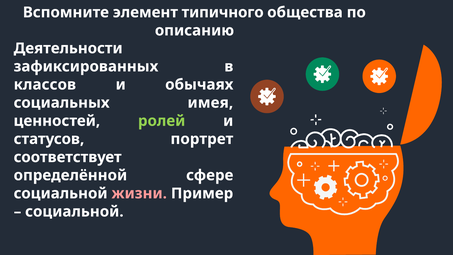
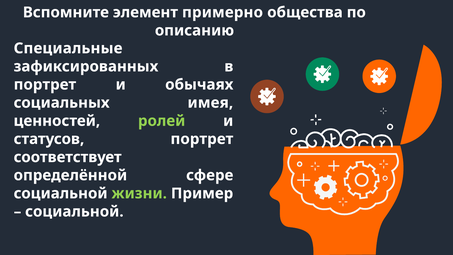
типичного: типичного -> примерно (222, 12)
Деятельности: Деятельности -> Специальные (68, 48)
классов: классов -> портрет (45, 85)
жизни colour: pink -> light green (139, 193)
